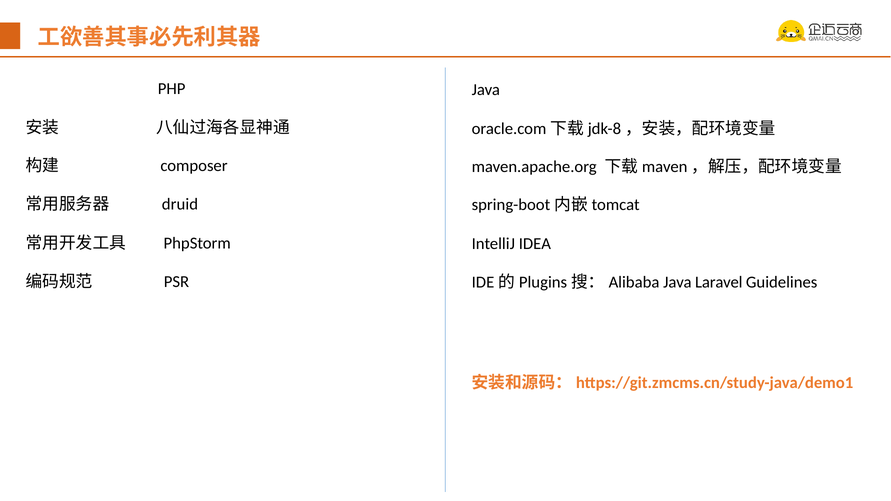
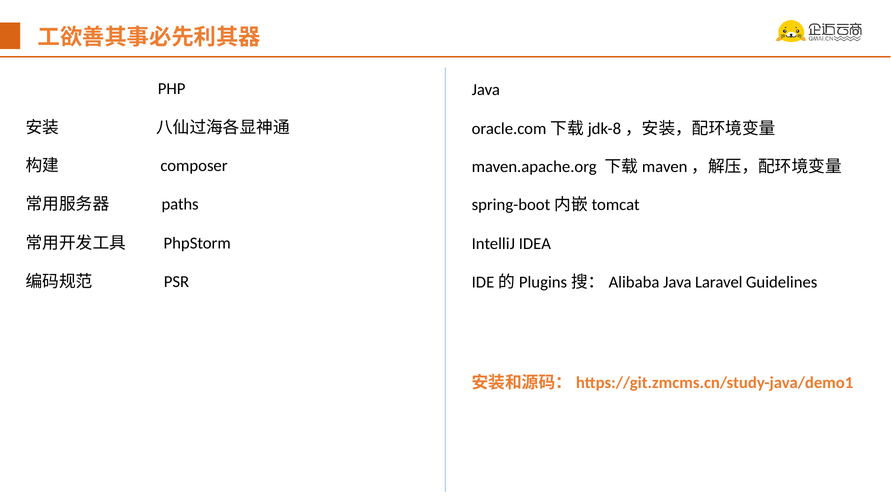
druid: druid -> paths (180, 204)
